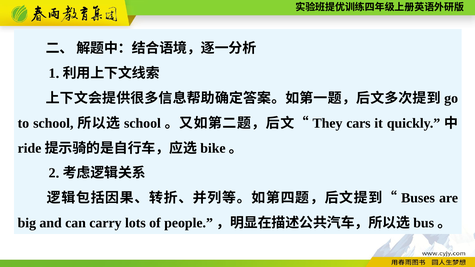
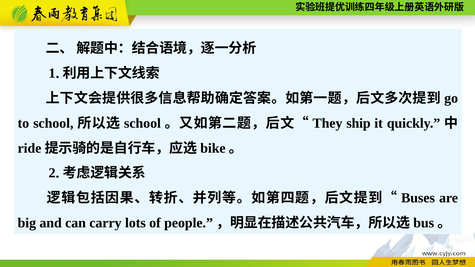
cars: cars -> ship (358, 123)
